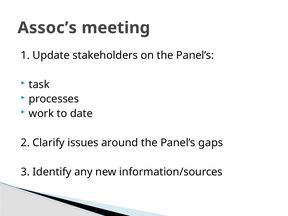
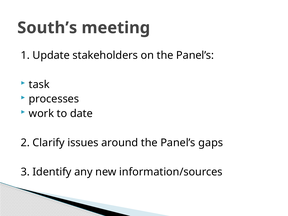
Assoc’s: Assoc’s -> South’s (47, 28)
